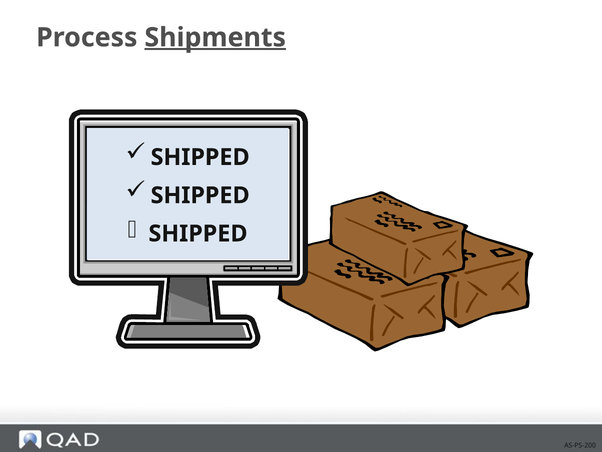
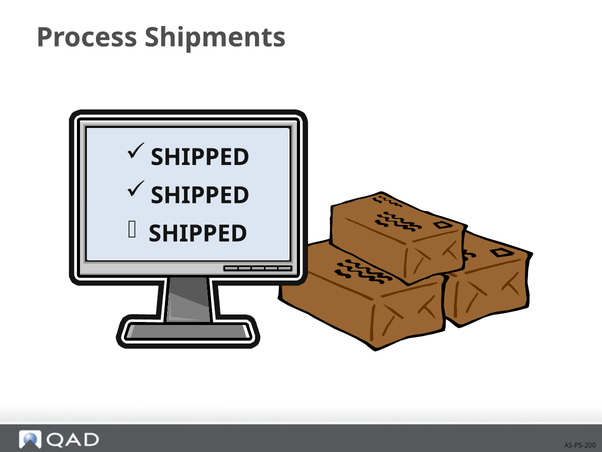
Shipments underline: present -> none (215, 37)
